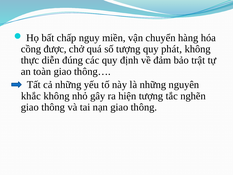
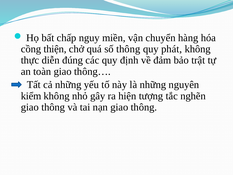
được: được -> thiện (55, 49)
số tượng: tượng -> thông (128, 49)
khắc: khắc -> kiểm (31, 96)
